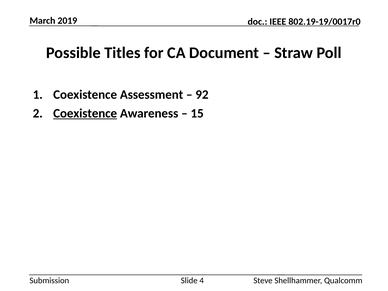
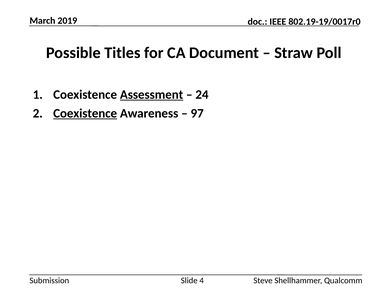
Assessment underline: none -> present (152, 95)
92: 92 -> 24 (202, 95)
15: 15 -> 97 (197, 113)
